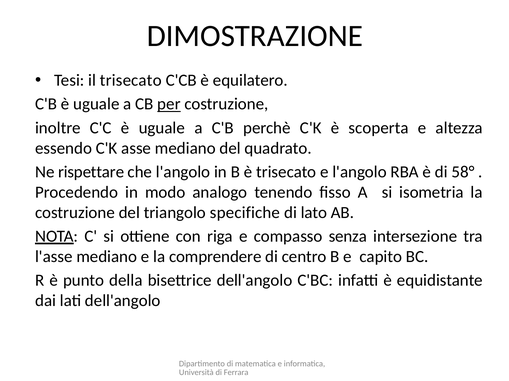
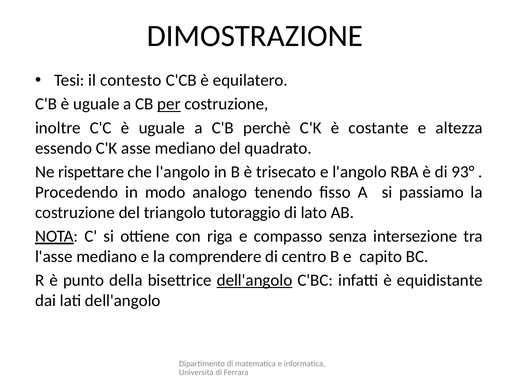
il trisecato: trisecato -> contesto (131, 81)
scoperta: scoperta -> costante (379, 128)
58°: 58° -> 93° (463, 172)
isometria: isometria -> passiamo (431, 192)
specifiche: specifiche -> tutoraggio (245, 213)
dell'angolo underline: none -> present (255, 281)
